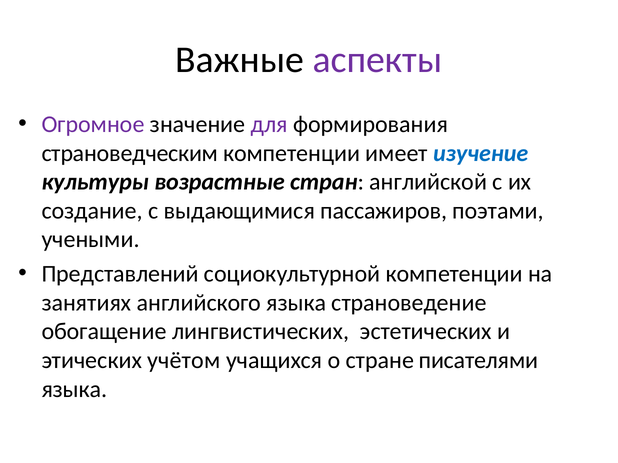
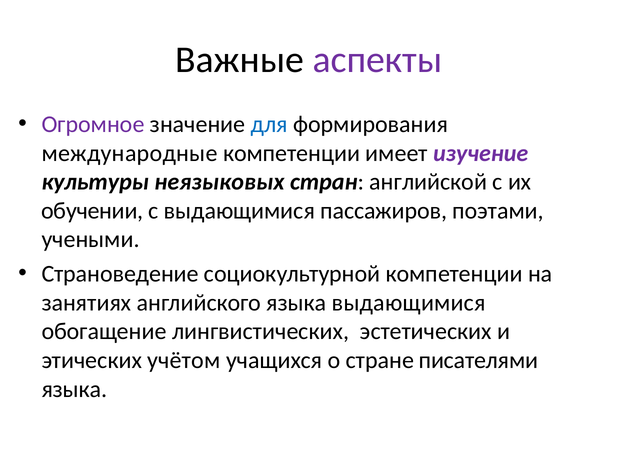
для colour: purple -> blue (269, 124)
страноведческим: страноведческим -> международные (130, 153)
изучение colour: blue -> purple (481, 153)
возрастные: возрастные -> неязыковых (219, 182)
создание: создание -> обучении (92, 211)
Представлений: Представлений -> Страноведение (120, 274)
языка страноведение: страноведение -> выдающимися (409, 303)
